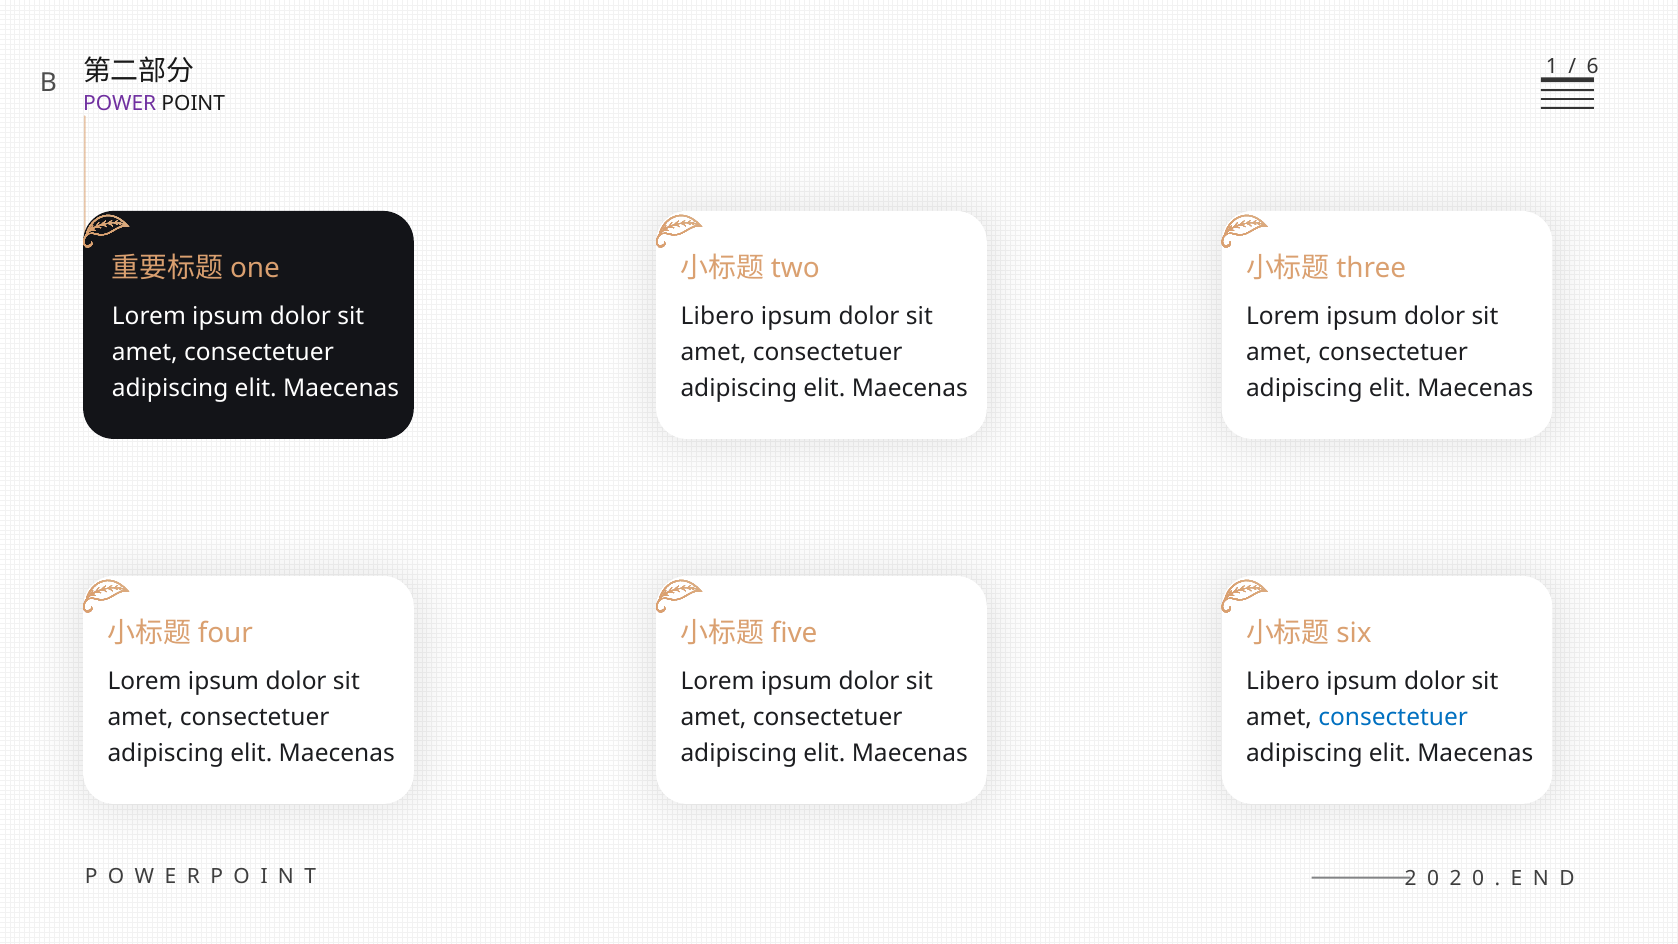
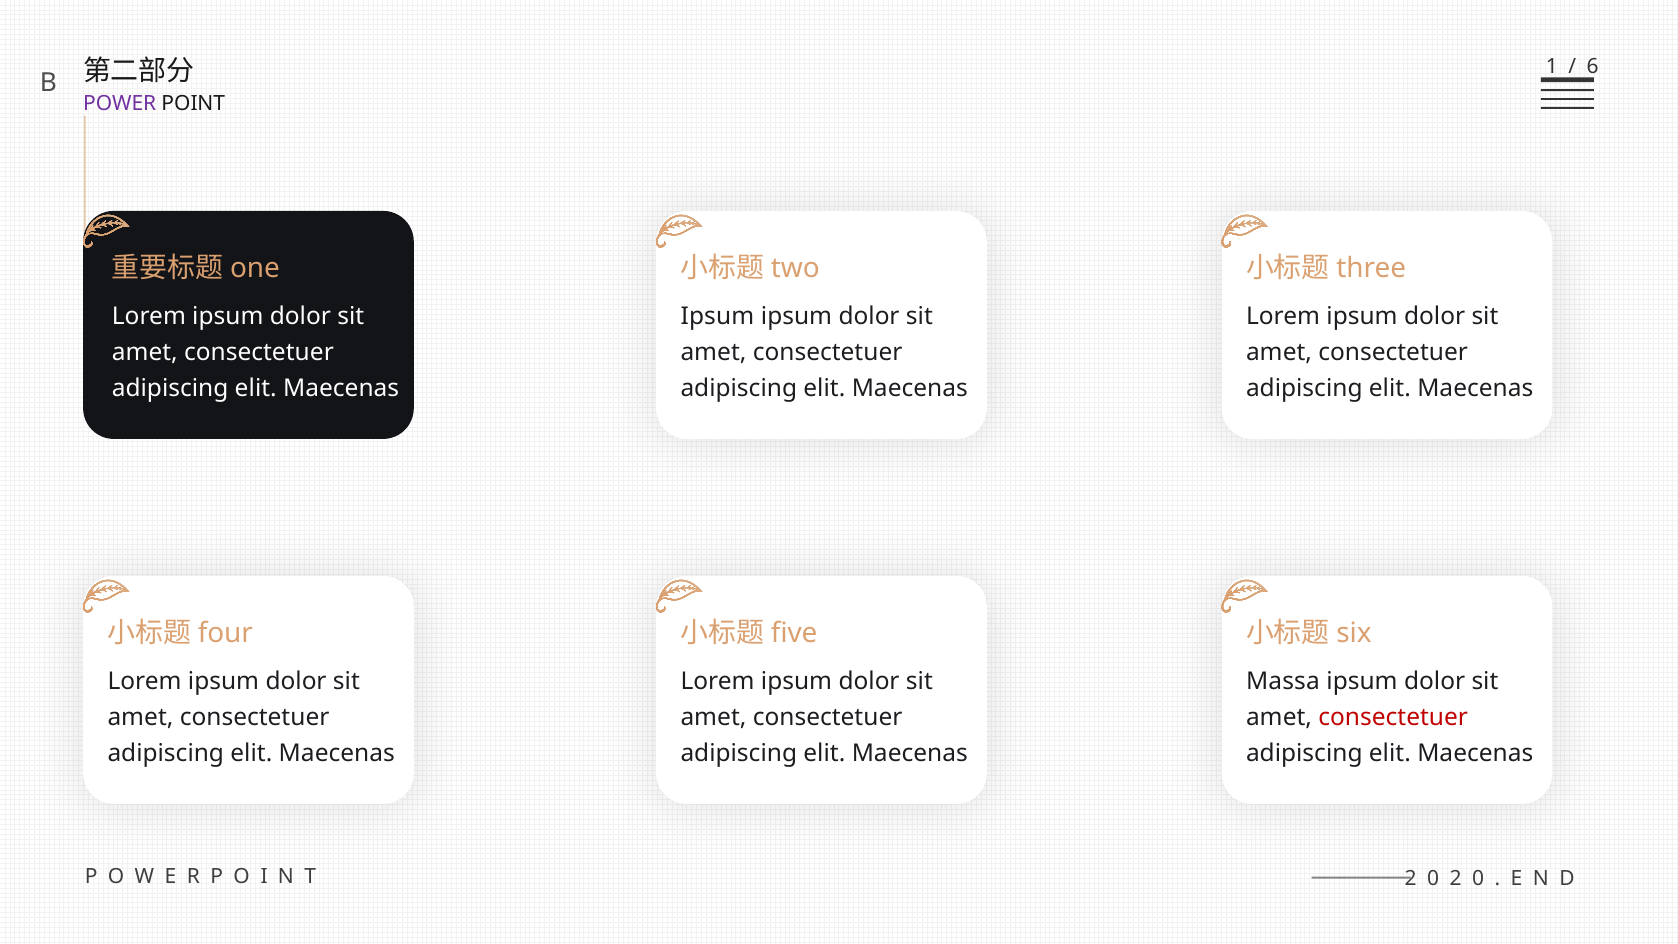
Libero: Libero -> Ipsum (717, 316)
Libero: Libero -> Massa (1283, 681)
consectetuer colour: blue -> red (1393, 717)
